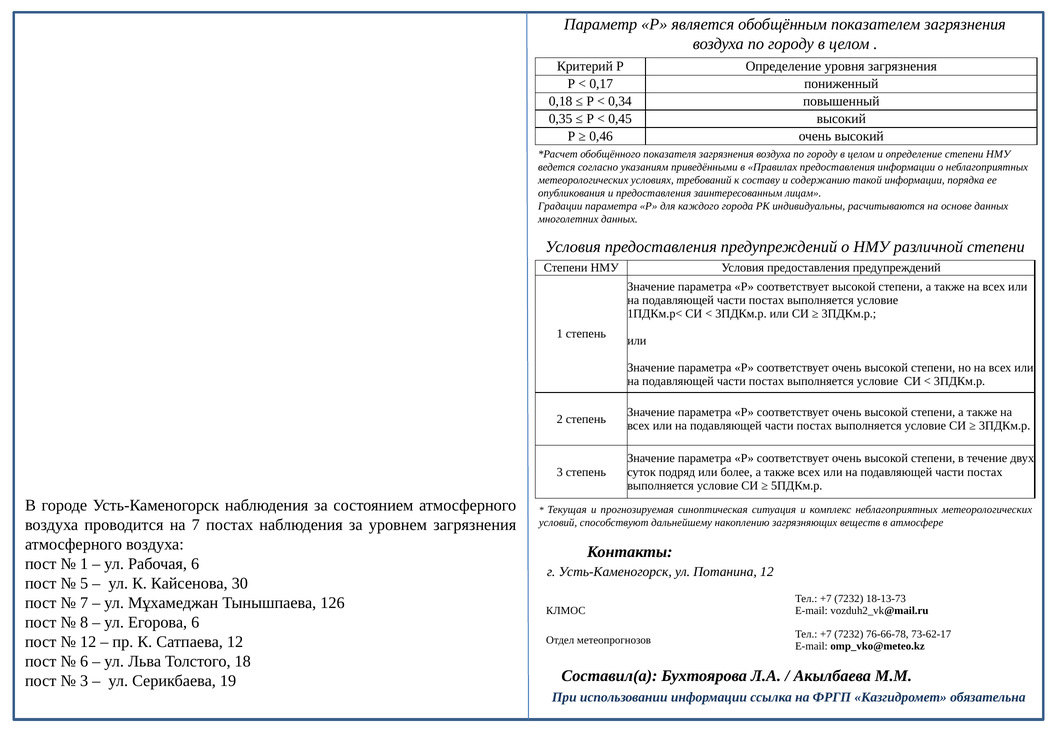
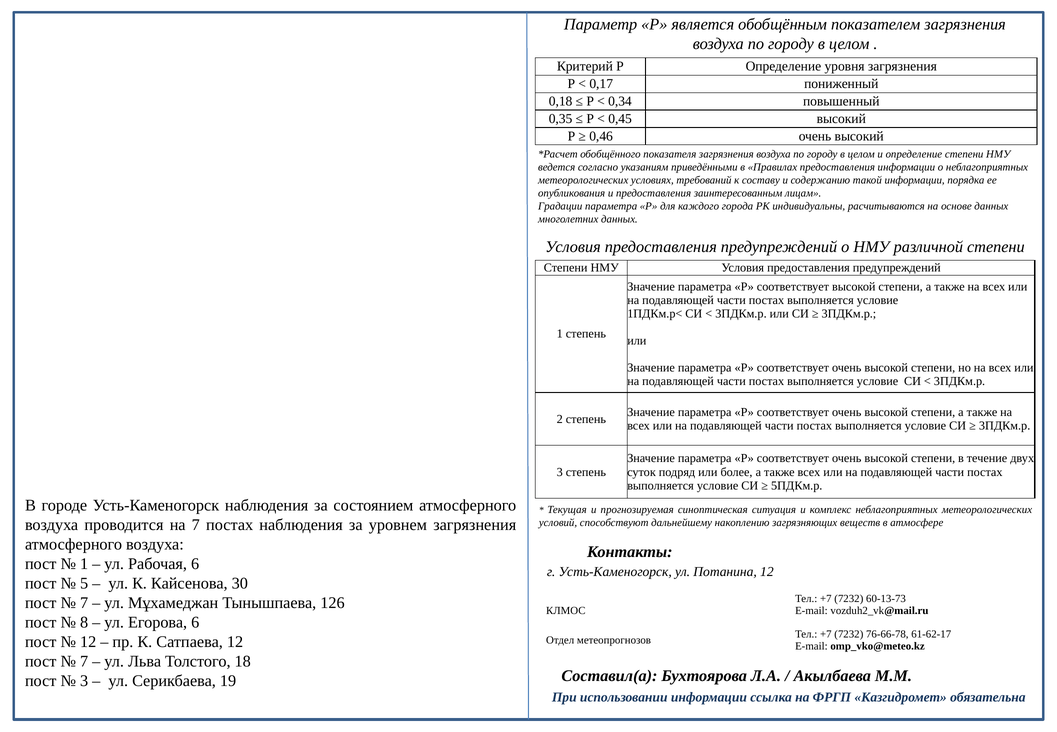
18-13-73: 18-13-73 -> 60-13-73 (886, 598)
73-62-17: 73-62-17 -> 61-62-17 (931, 634)
6: 6 -> 7 (84, 661)
